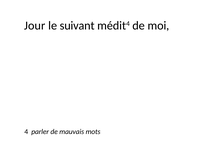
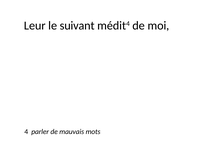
Jour: Jour -> Leur (35, 26)
